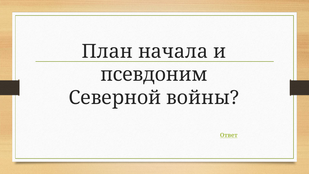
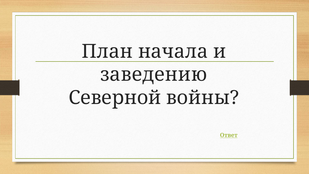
псевдоним: псевдоним -> заведению (154, 75)
